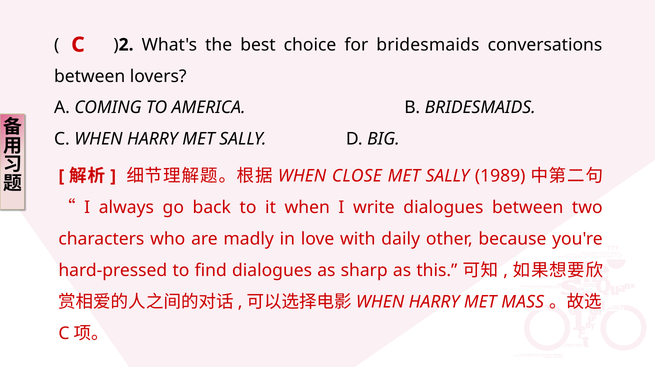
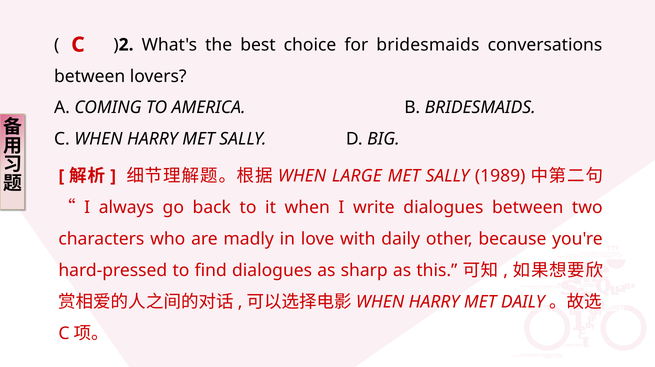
CLOSE: CLOSE -> LARGE (357, 176)
MET MASS: MASS -> DAILY (523, 302)
